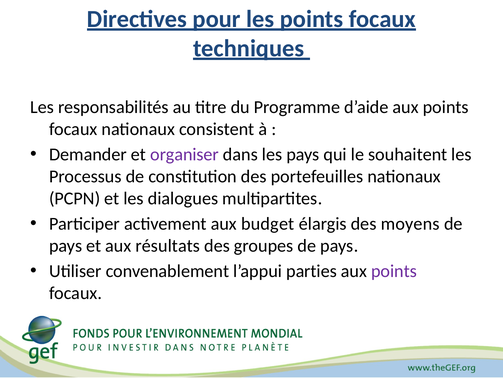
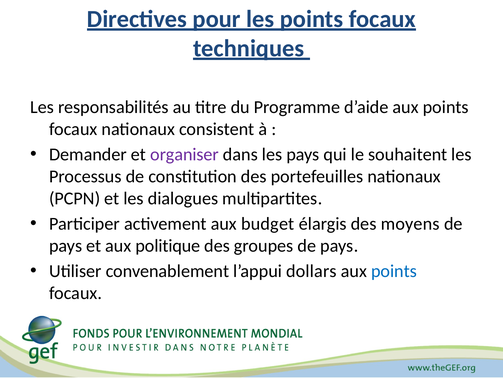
résultats: résultats -> politique (168, 245)
parties: parties -> dollars (311, 271)
points colour: purple -> blue (394, 271)
